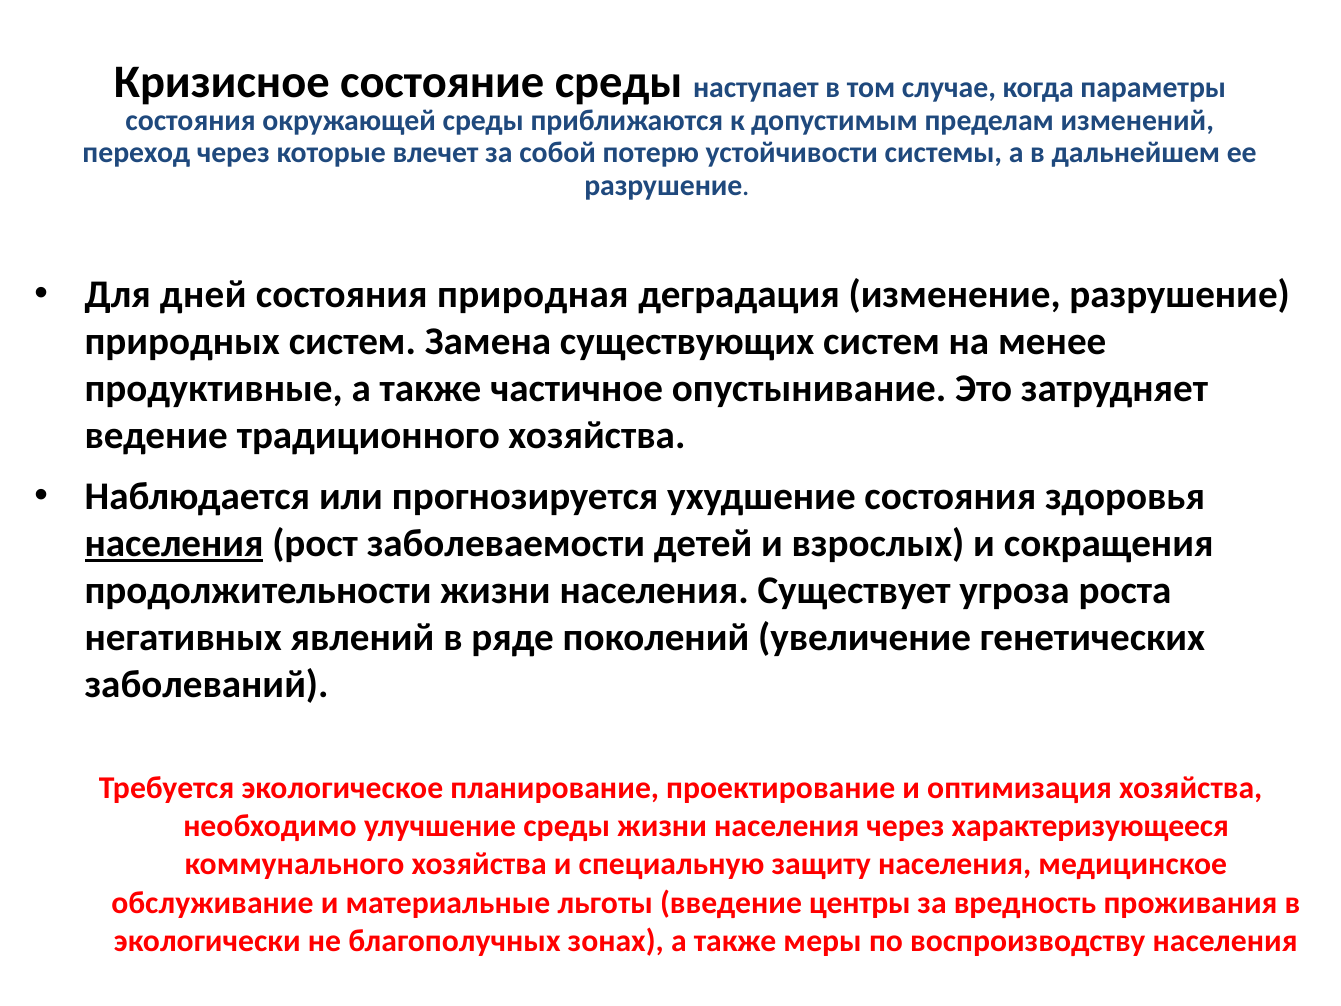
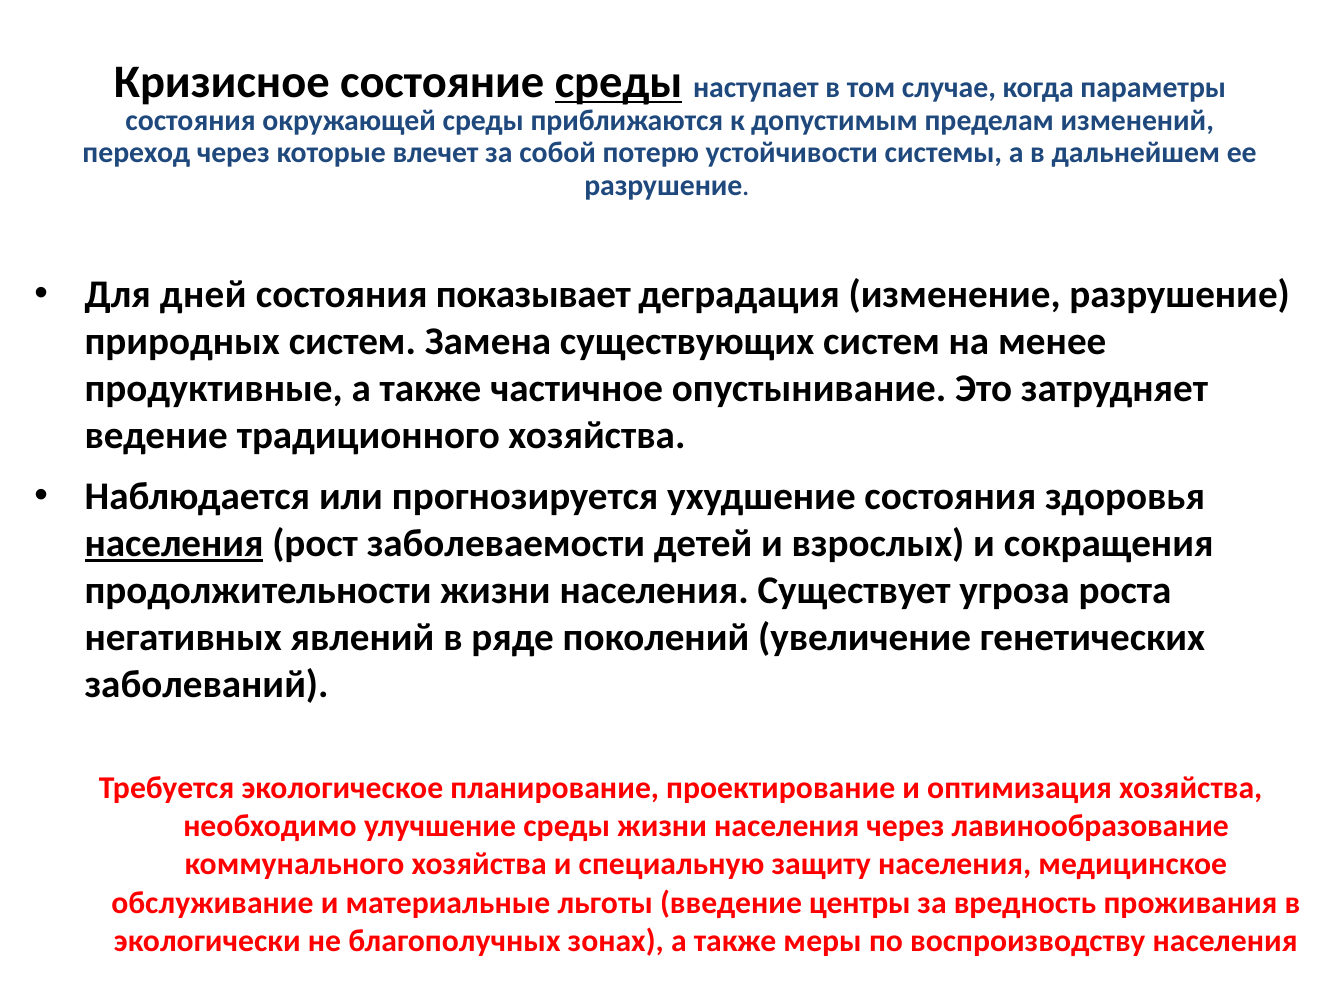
среды underline: none -> present (619, 82)
природная: природная -> показывает (533, 295)
характеризующееся: характеризующееся -> лавинообразование (1090, 826)
